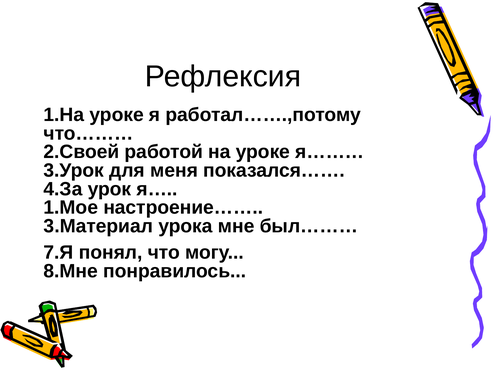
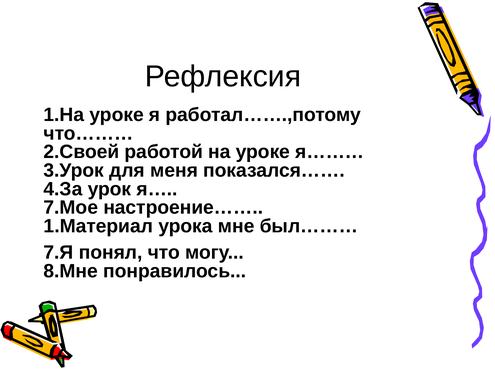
1.Мое: 1.Мое -> 7.Мое (71, 207)
3.Материал: 3.Материал -> 1.Материал (98, 226)
